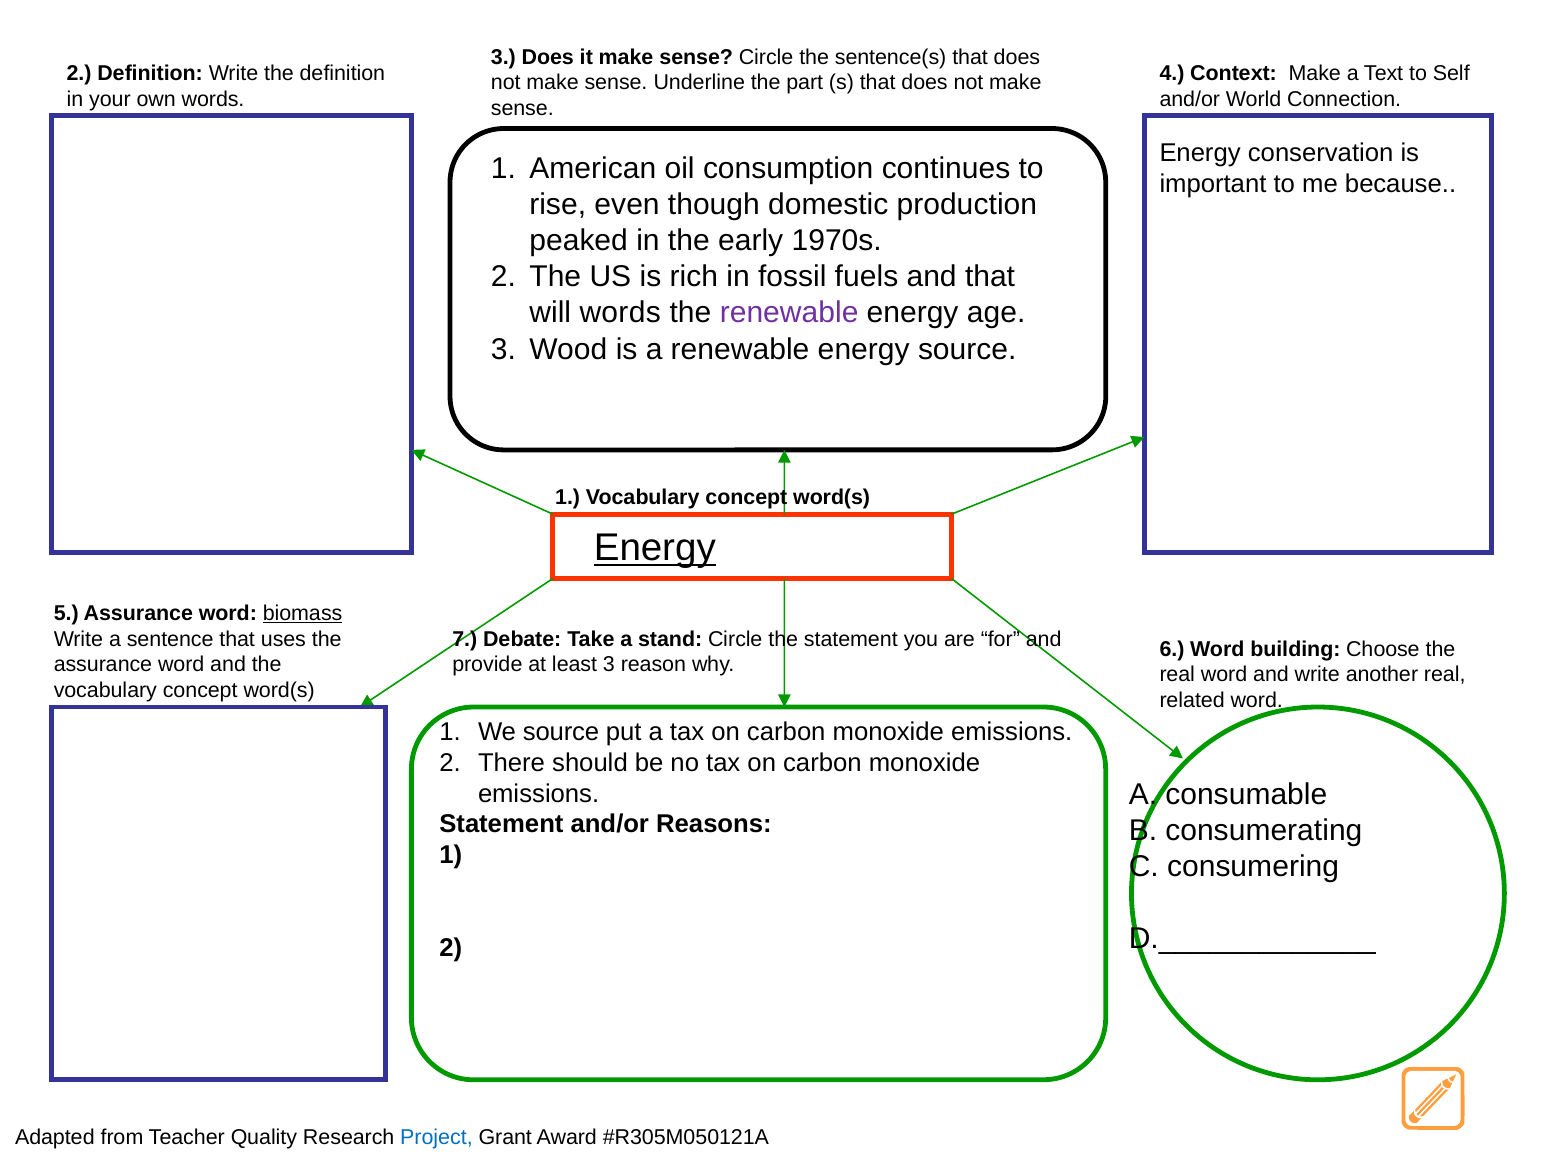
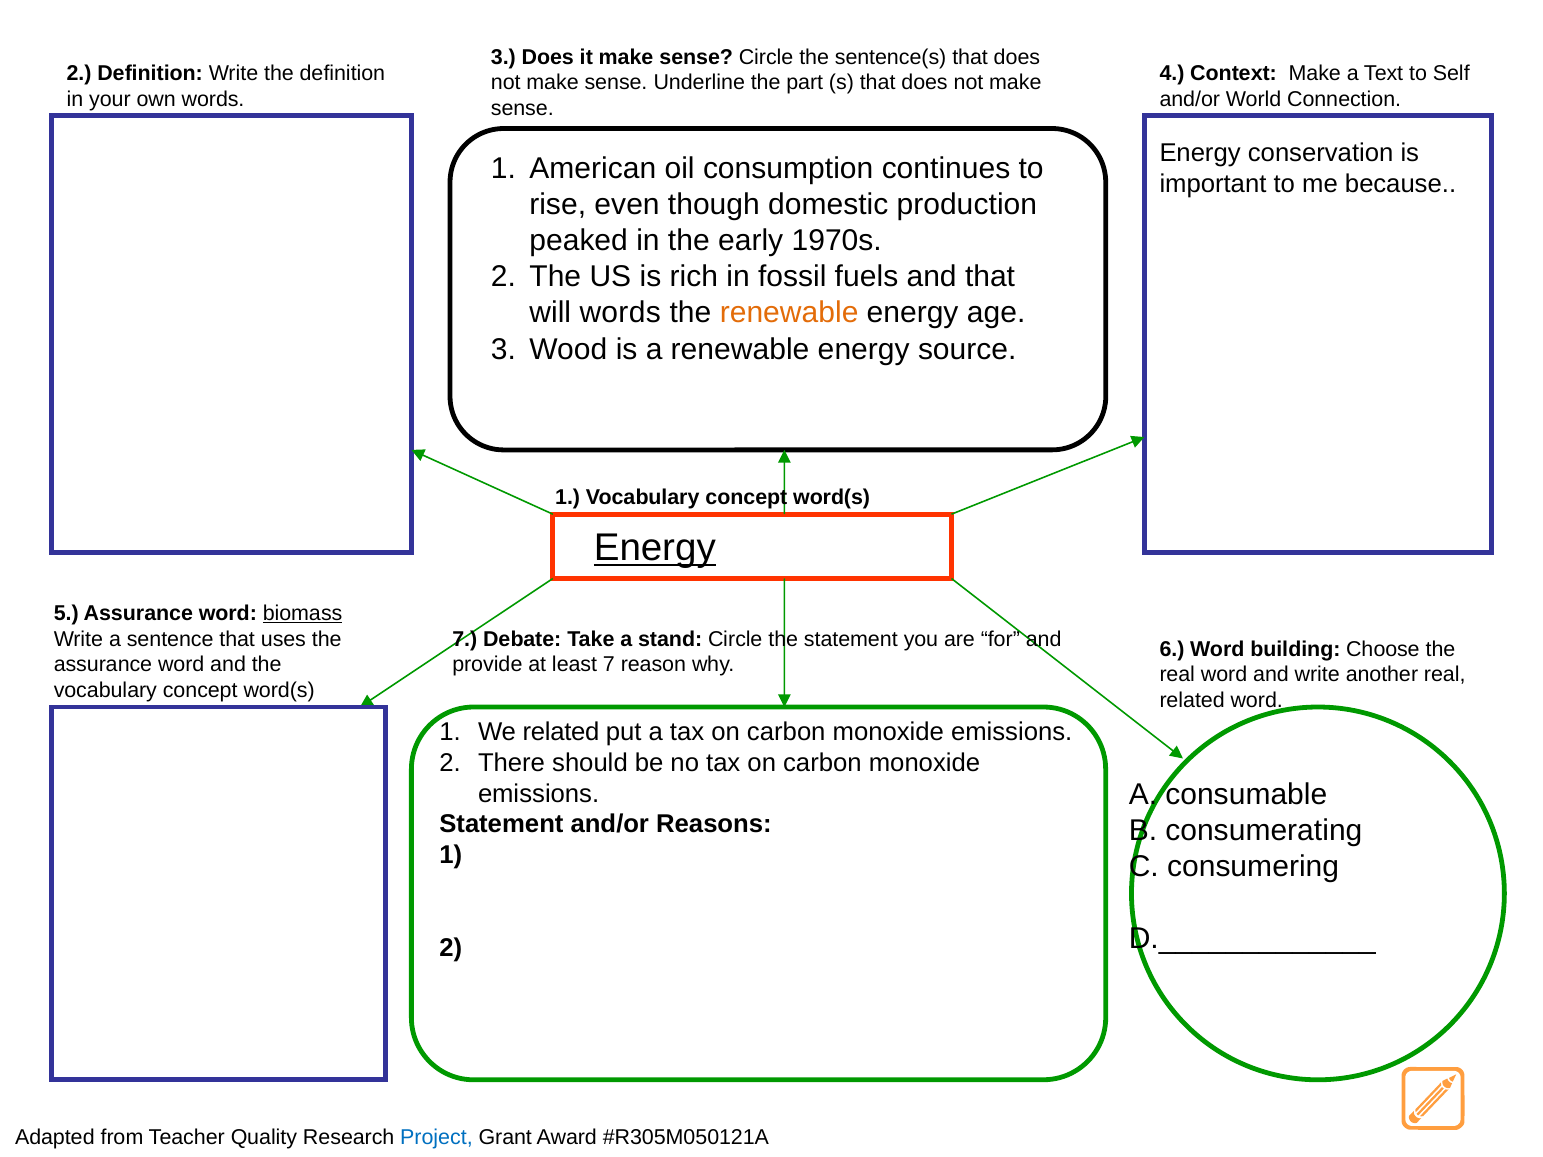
renewable colour: purple -> orange (789, 313)
least 3: 3 -> 7 (609, 665)
We source: source -> related (561, 732)
